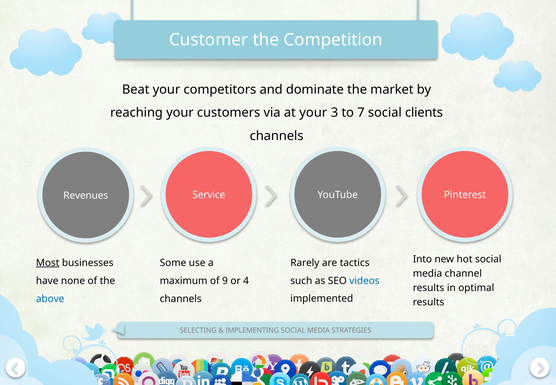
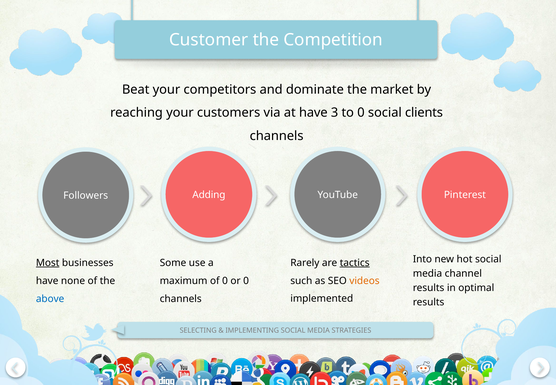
at your: your -> have (313, 113)
to 7: 7 -> 0 (361, 113)
Service: Service -> Adding (209, 195)
Revenues: Revenues -> Followers (86, 196)
tactics underline: none -> present (355, 263)
videos colour: blue -> orange (364, 281)
of 9: 9 -> 0 (225, 281)
or 4: 4 -> 0 (246, 281)
